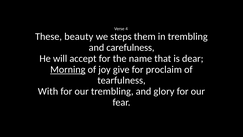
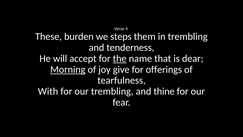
beauty: beauty -> burden (79, 37)
carefulness: carefulness -> tenderness (130, 47)
the underline: none -> present (120, 58)
proclaim: proclaim -> offerings (164, 69)
glory: glory -> thine (164, 91)
